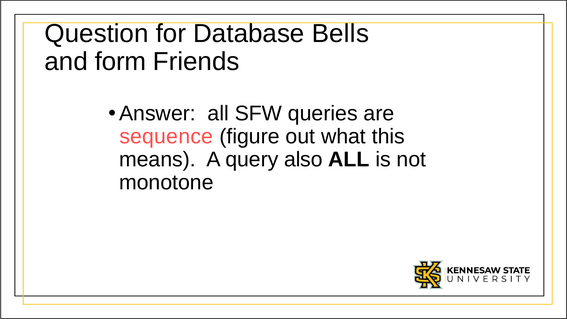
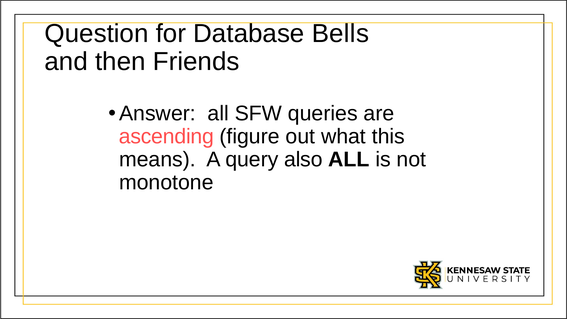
form: form -> then (120, 62)
sequence: sequence -> ascending (166, 136)
